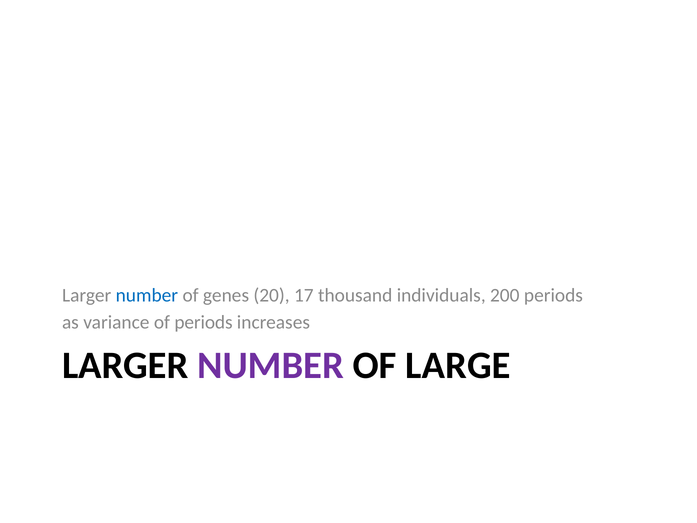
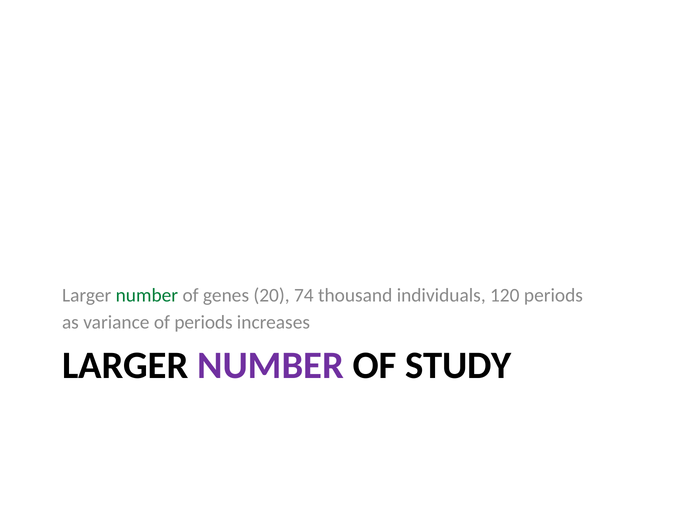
number colour: blue -> green (147, 295)
17: 17 -> 74 (304, 295)
200: 200 -> 120 (505, 295)
LARGE: LARGE -> STUDY (458, 365)
